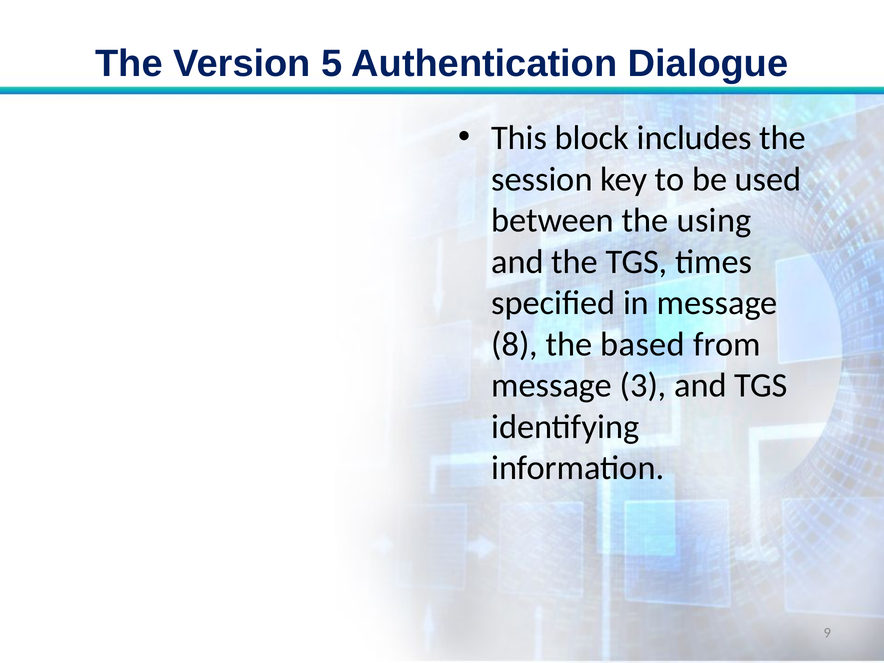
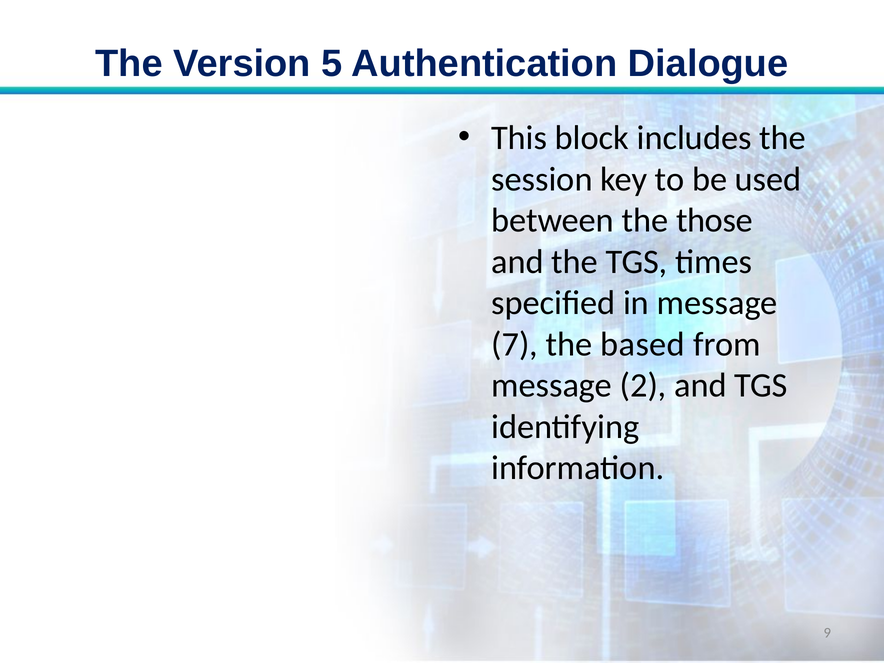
using: using -> those (714, 220)
8: 8 -> 7 (515, 344)
3: 3 -> 2 (643, 386)
